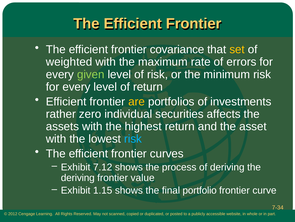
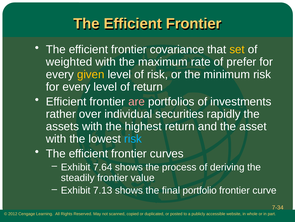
errors: errors -> prefer (241, 62)
given colour: light green -> yellow (91, 74)
are colour: yellow -> pink (137, 101)
zero: zero -> over (90, 114)
affects: affects -> rapidly (224, 114)
7.12: 7.12 -> 7.64 (103, 167)
deriving: deriving -> steadily (78, 177)
1.15: 1.15 -> 7.13 (103, 190)
